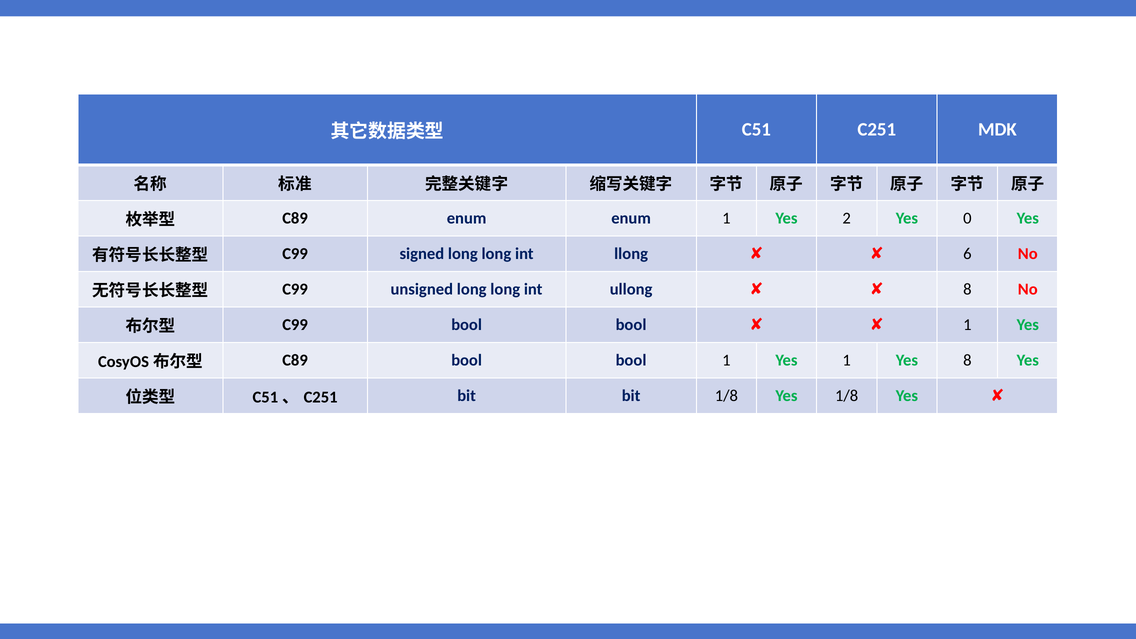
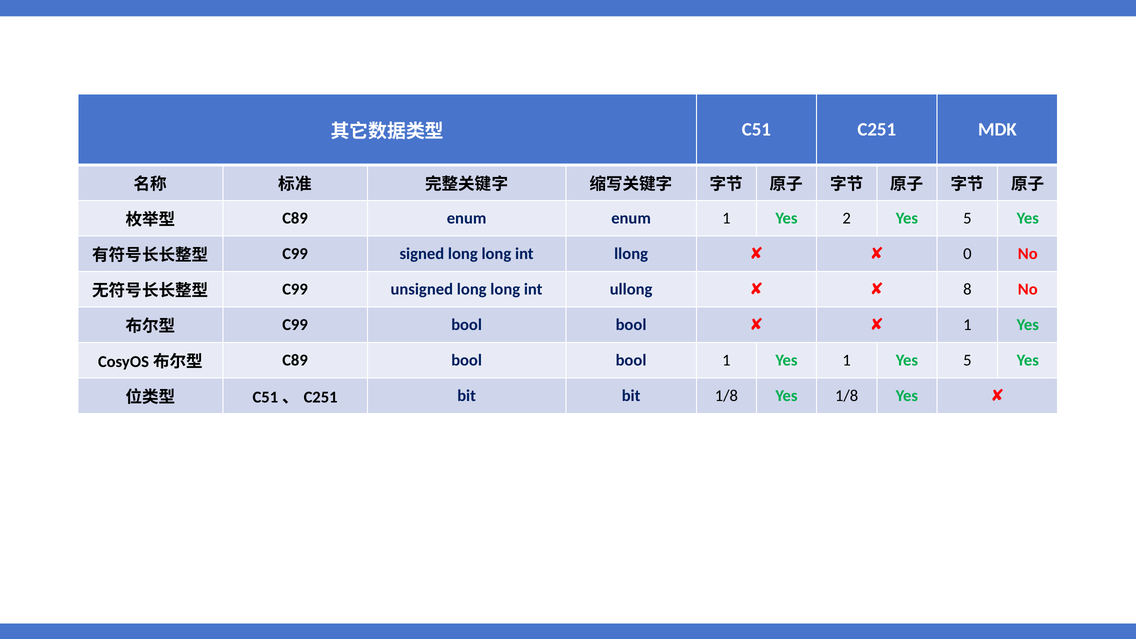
2 Yes 0: 0 -> 5 (967, 218)
6: 6 -> 0 (967, 254)
1 Yes 8: 8 -> 5 (967, 360)
